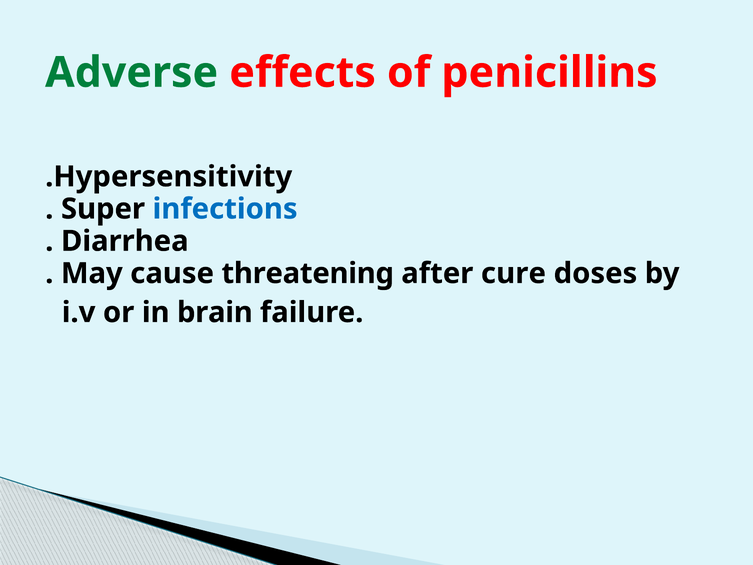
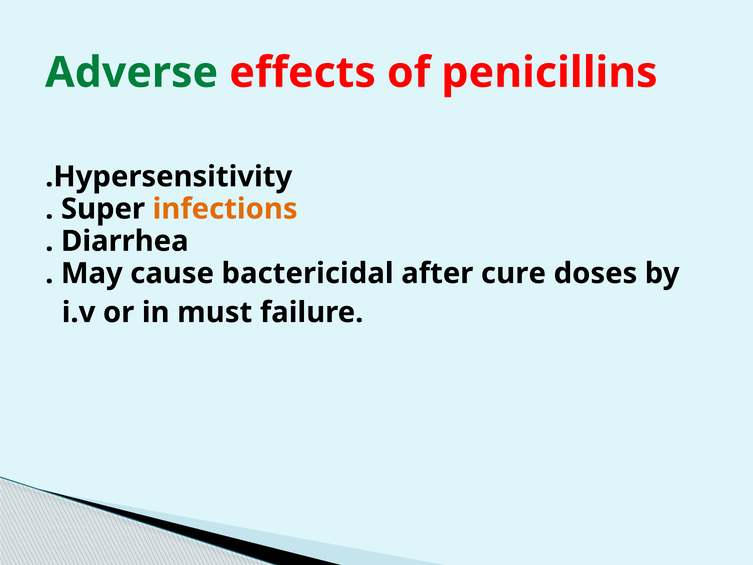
infections colour: blue -> orange (225, 209)
threatening: threatening -> bactericidal (308, 273)
brain: brain -> must (215, 312)
